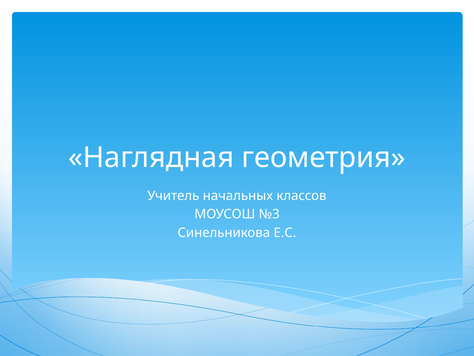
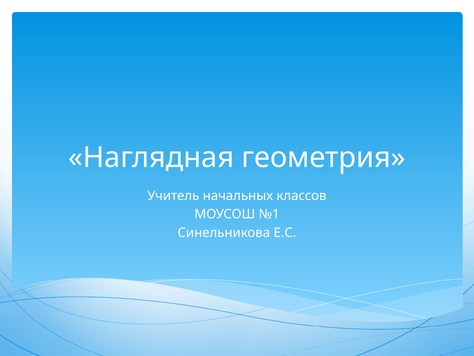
№3: №3 -> №1 (269, 214)
